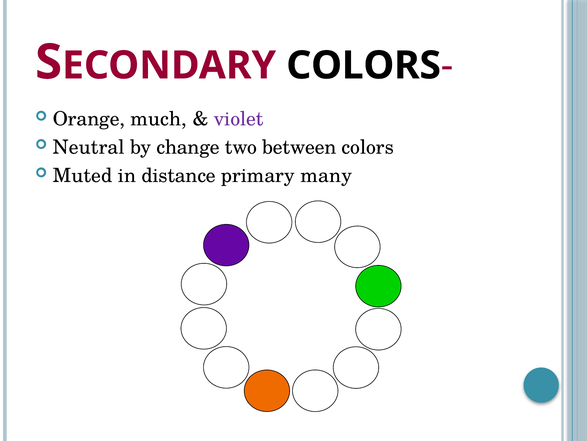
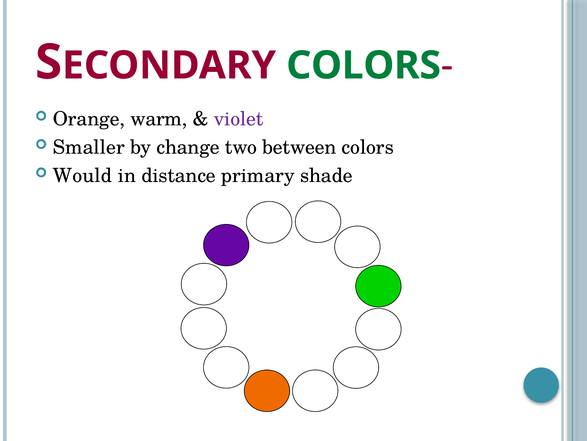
COLORS colour: black -> green (364, 65)
much: much -> warm (159, 119)
Neutral: Neutral -> Smaller (89, 147)
Muted: Muted -> Would (83, 175)
many: many -> shade (326, 175)
